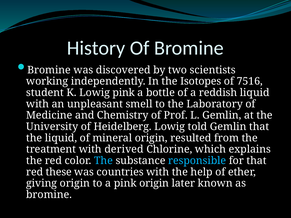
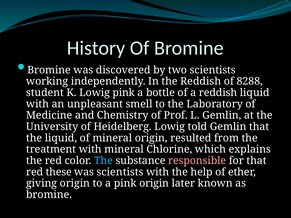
the Isotopes: Isotopes -> Reddish (201, 81)
7516: 7516 -> 8288 (250, 81)
with derived: derived -> mineral (124, 149)
responsible colour: light blue -> pink (197, 161)
was countries: countries -> scientists (120, 172)
